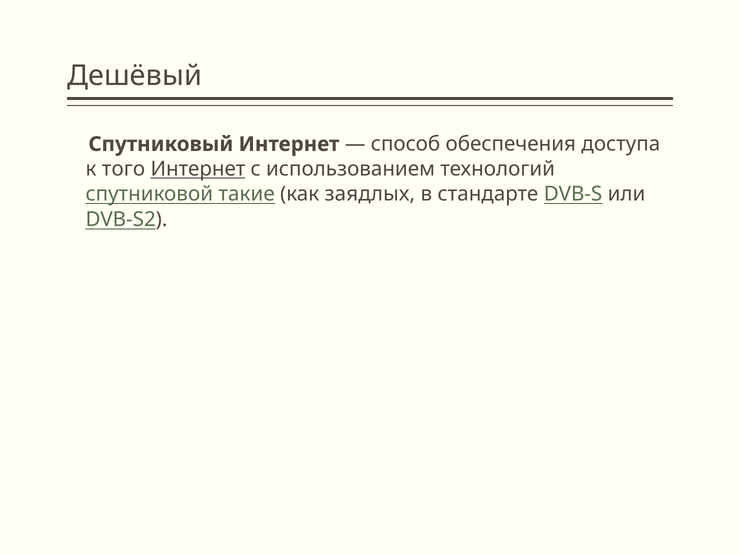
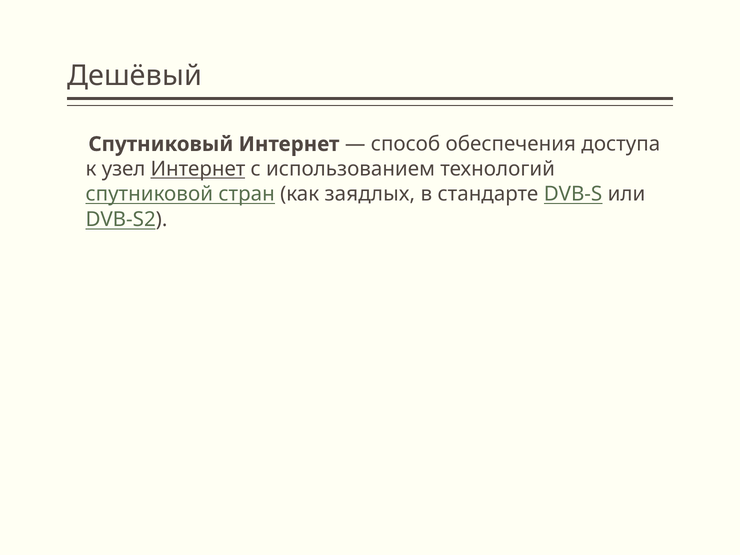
того: того -> узел (124, 169)
такие: такие -> стран (247, 194)
